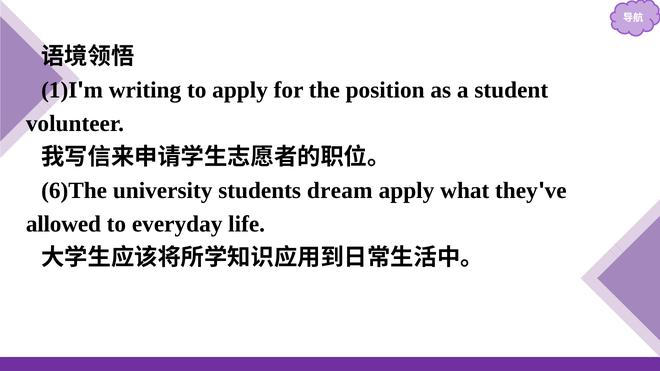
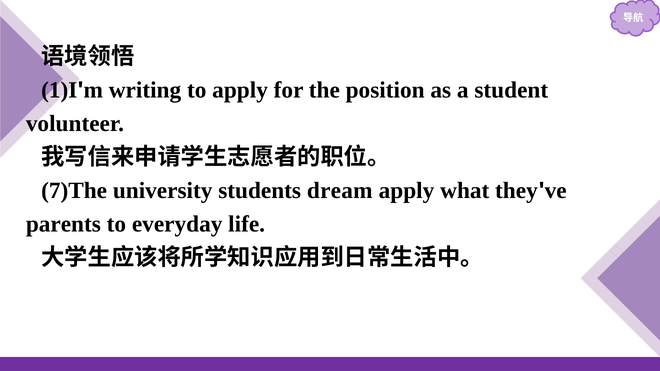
6)The: 6)The -> 7)The (74, 191)
allowed: allowed -> parents (63, 224)
